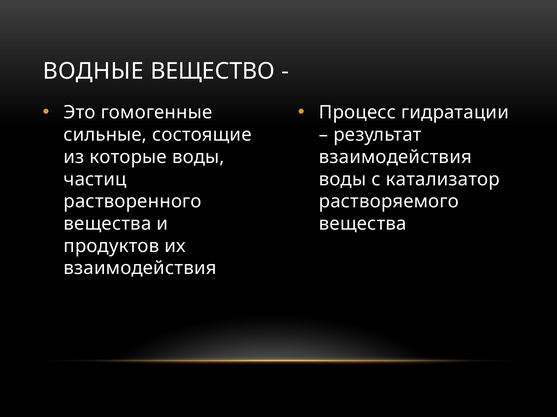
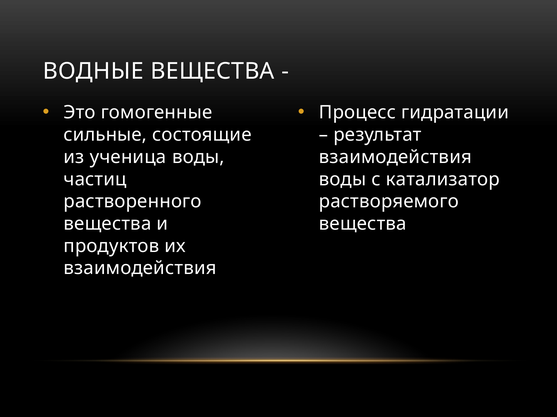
ВОДНЫЕ ВЕЩЕСТВО: ВЕЩЕСТВО -> ВЕЩЕСТВА (213, 71)
которые: которые -> ученица (128, 157)
